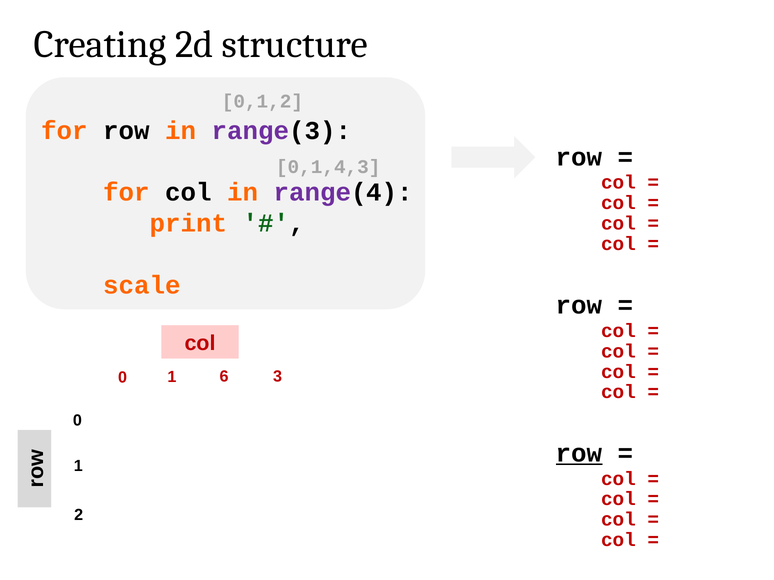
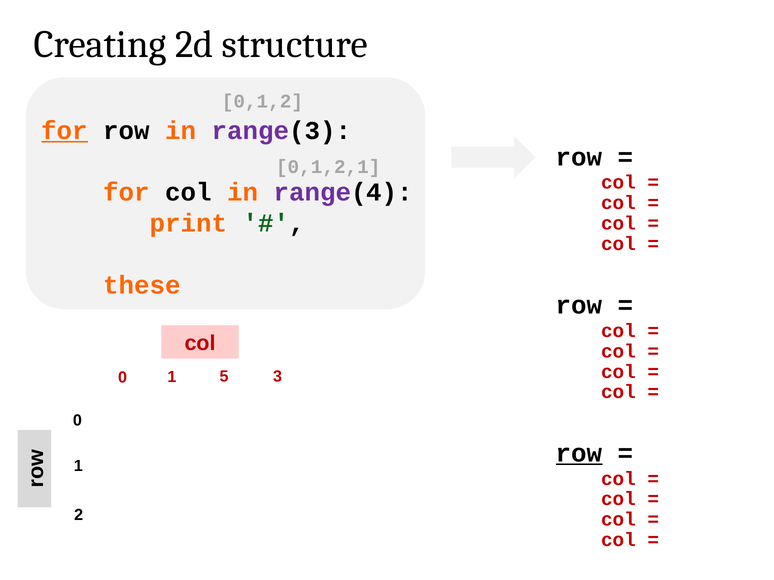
for underline: none -> present (65, 131)
0,1,4,3: 0,1,4,3 -> 0,1,2,1 (328, 167)
scale: scale -> these (142, 286)
6: 6 -> 5 (224, 377)
